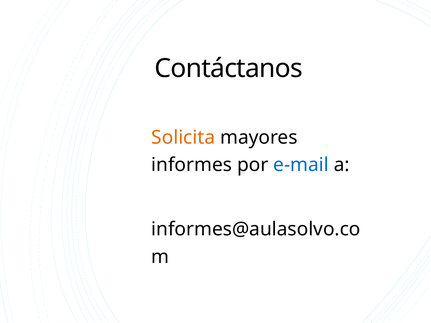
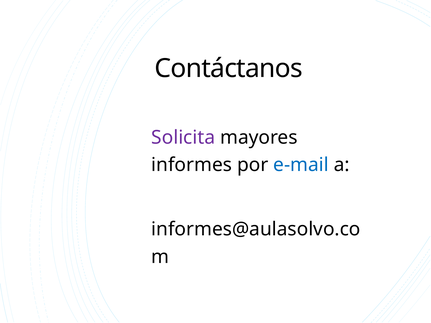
Solicita colour: orange -> purple (183, 137)
